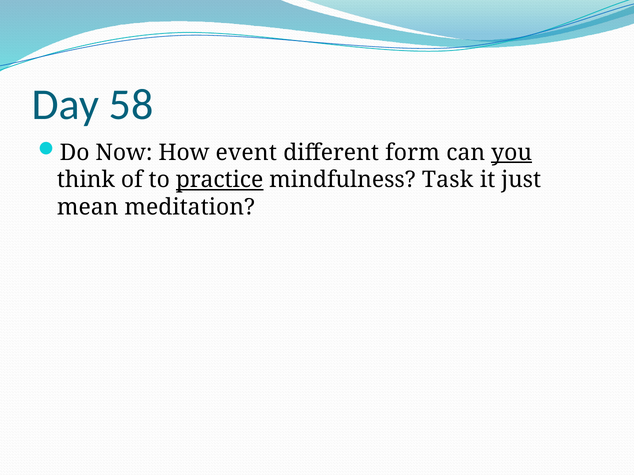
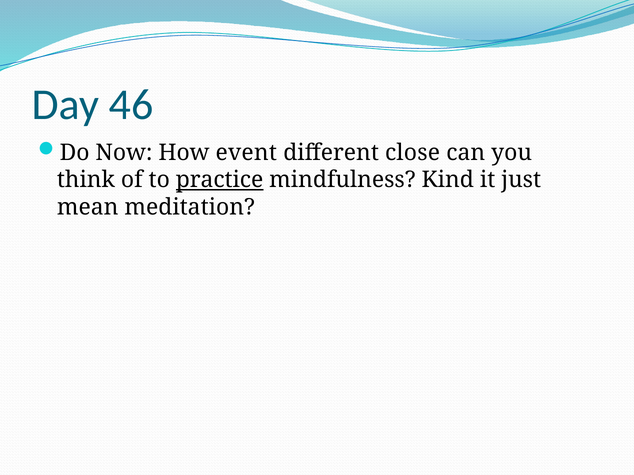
58: 58 -> 46 (131, 105)
form: form -> close (413, 153)
you underline: present -> none (512, 153)
Task: Task -> Kind (448, 180)
